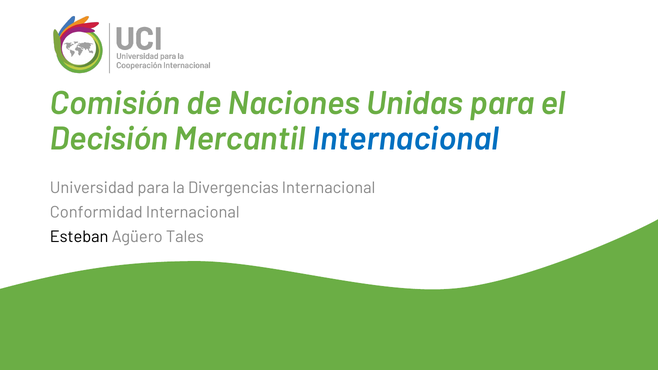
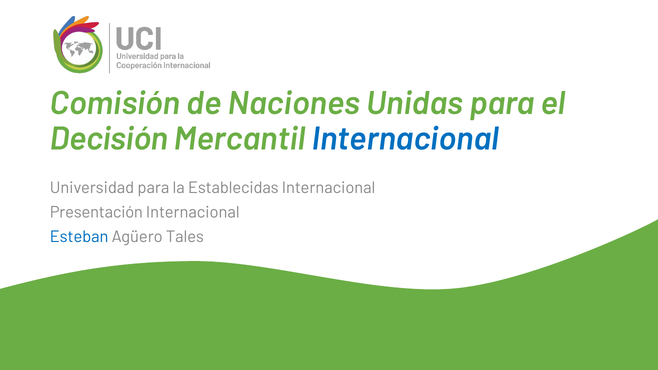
Divergencias: Divergencias -> Establecidas (233, 188)
Conformidad: Conformidad -> Presentación (96, 212)
Esteban colour: black -> blue (79, 237)
